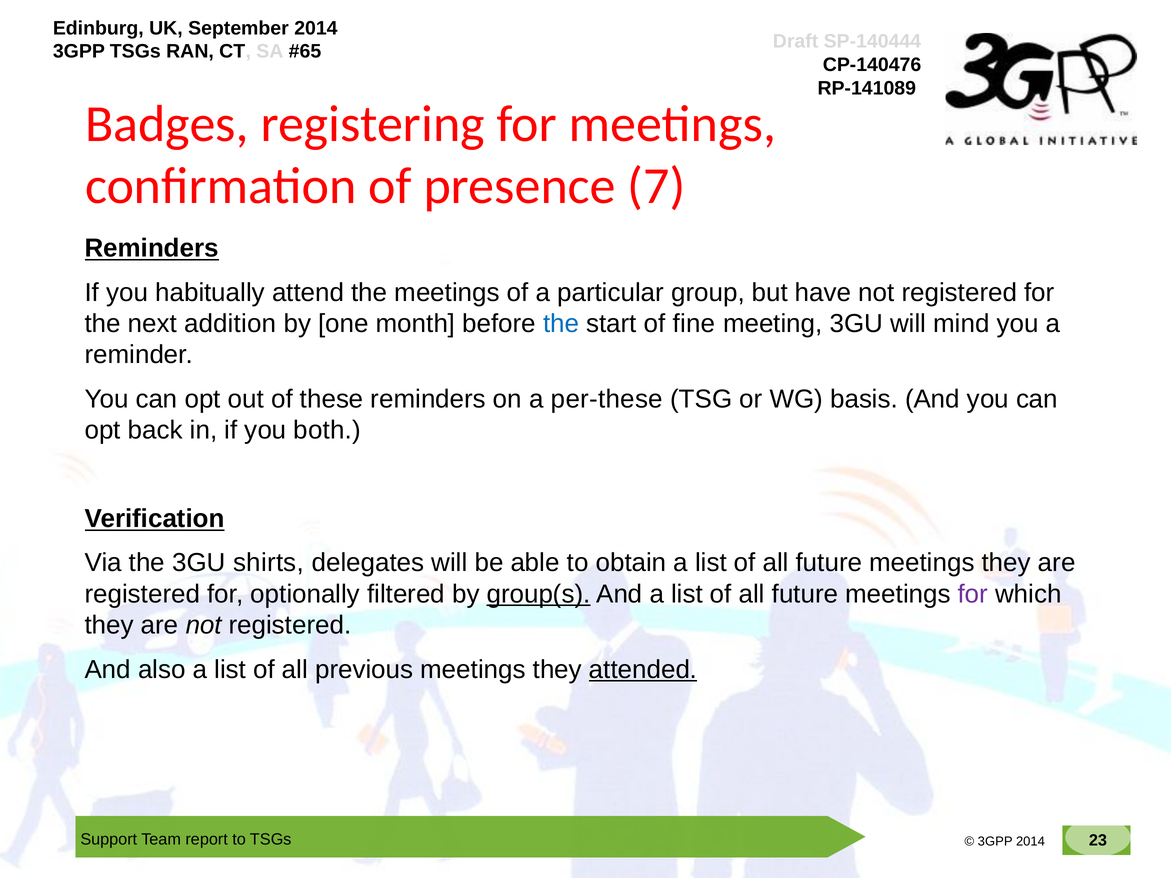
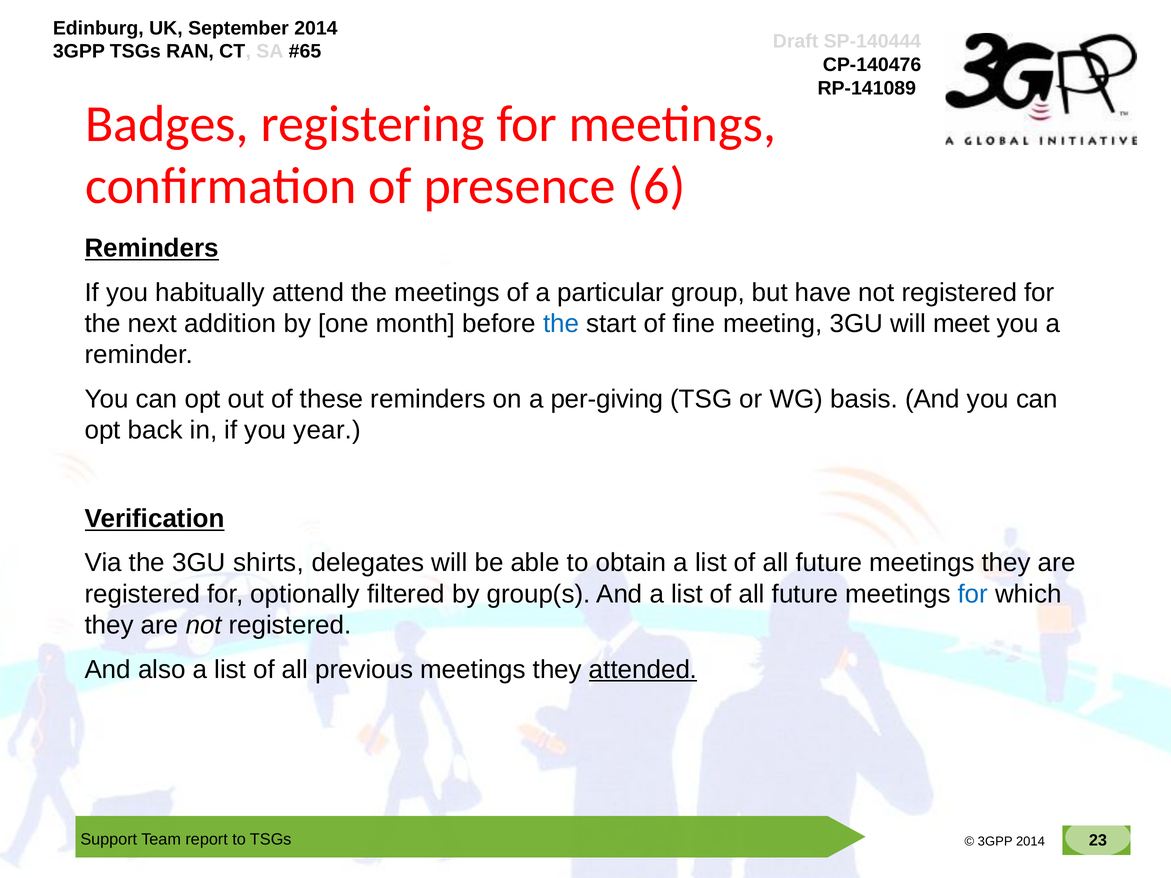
7: 7 -> 6 (656, 186)
mind: mind -> meet (961, 324)
per-these: per-these -> per-giving (607, 399)
both: both -> year (327, 430)
group(s underline: present -> none (539, 594)
for colour: purple -> blue (973, 594)
